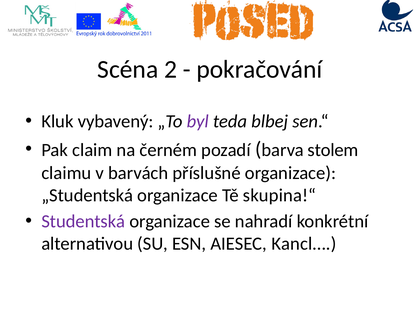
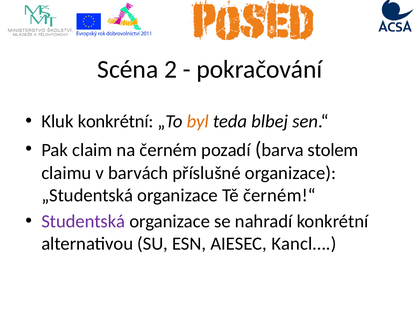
Kluk vybavený: vybavený -> konkrétní (116, 121)
byl colour: purple -> orange (198, 121)
skupina!“: skupina!“ -> černém!“ (279, 195)
